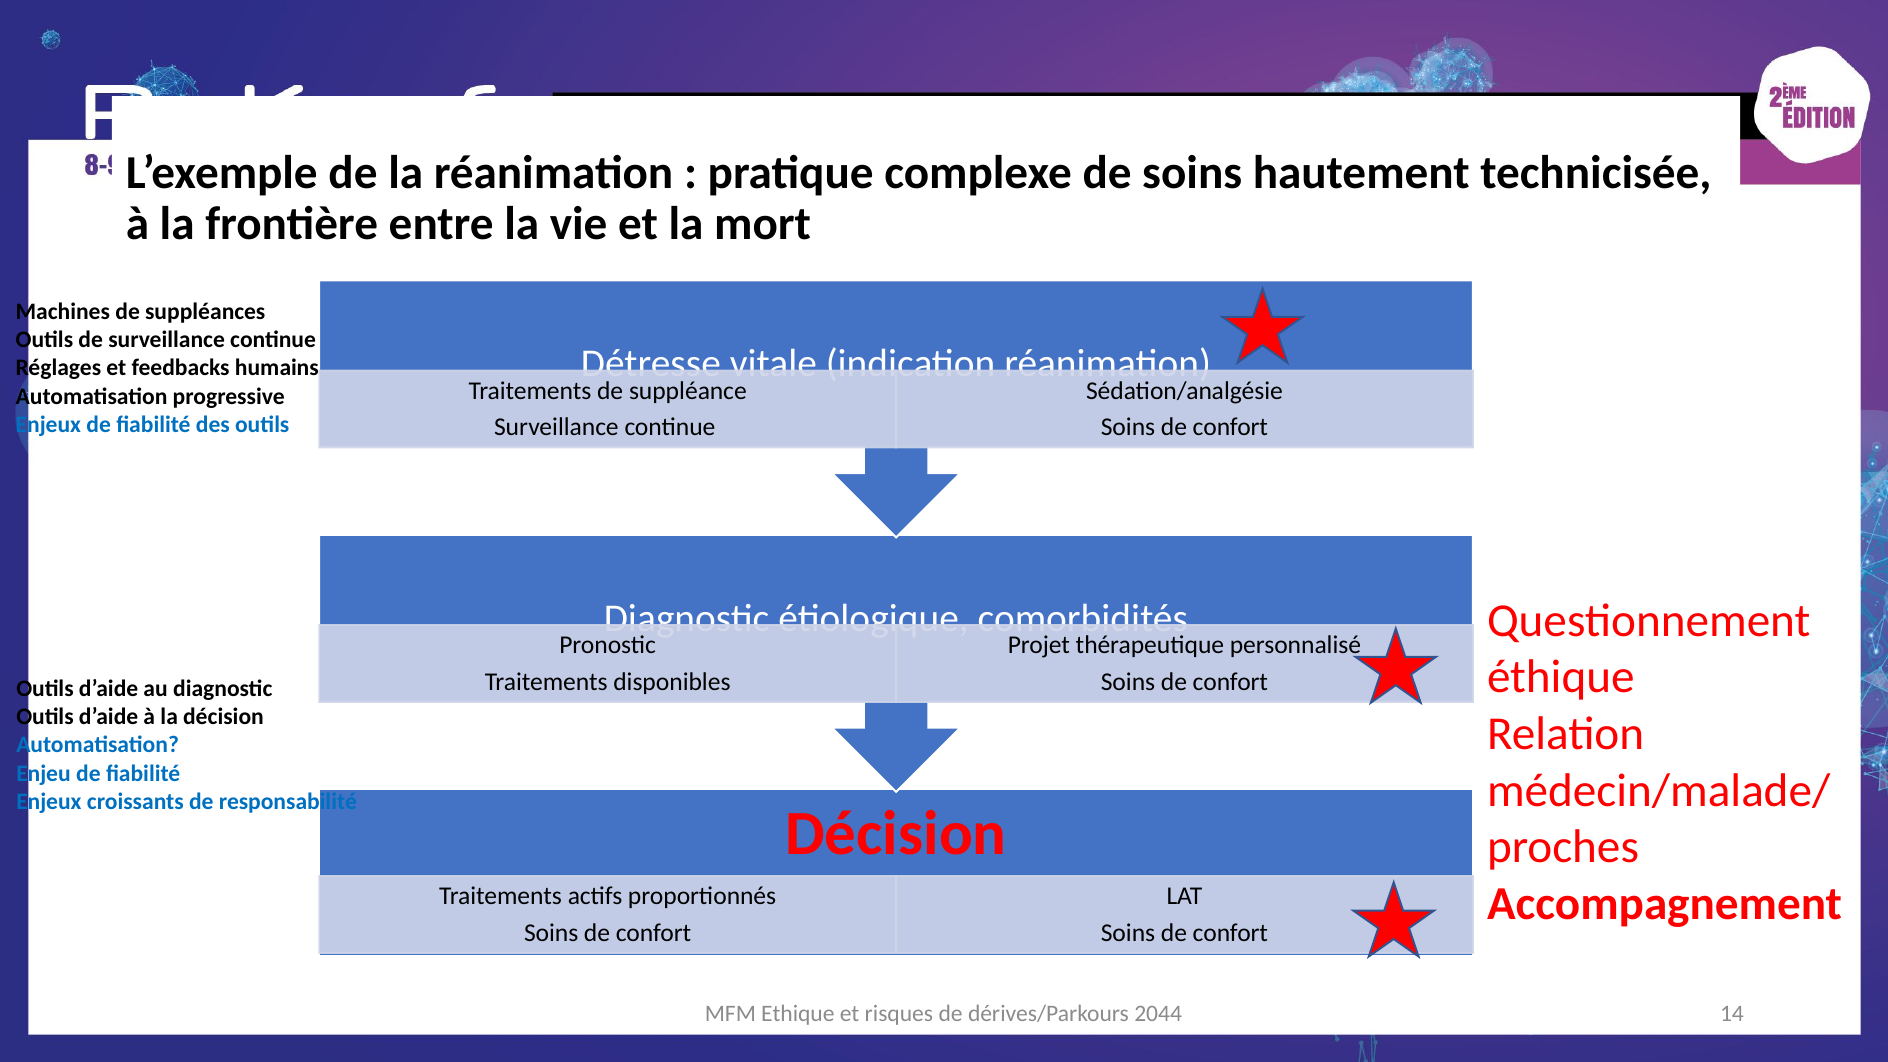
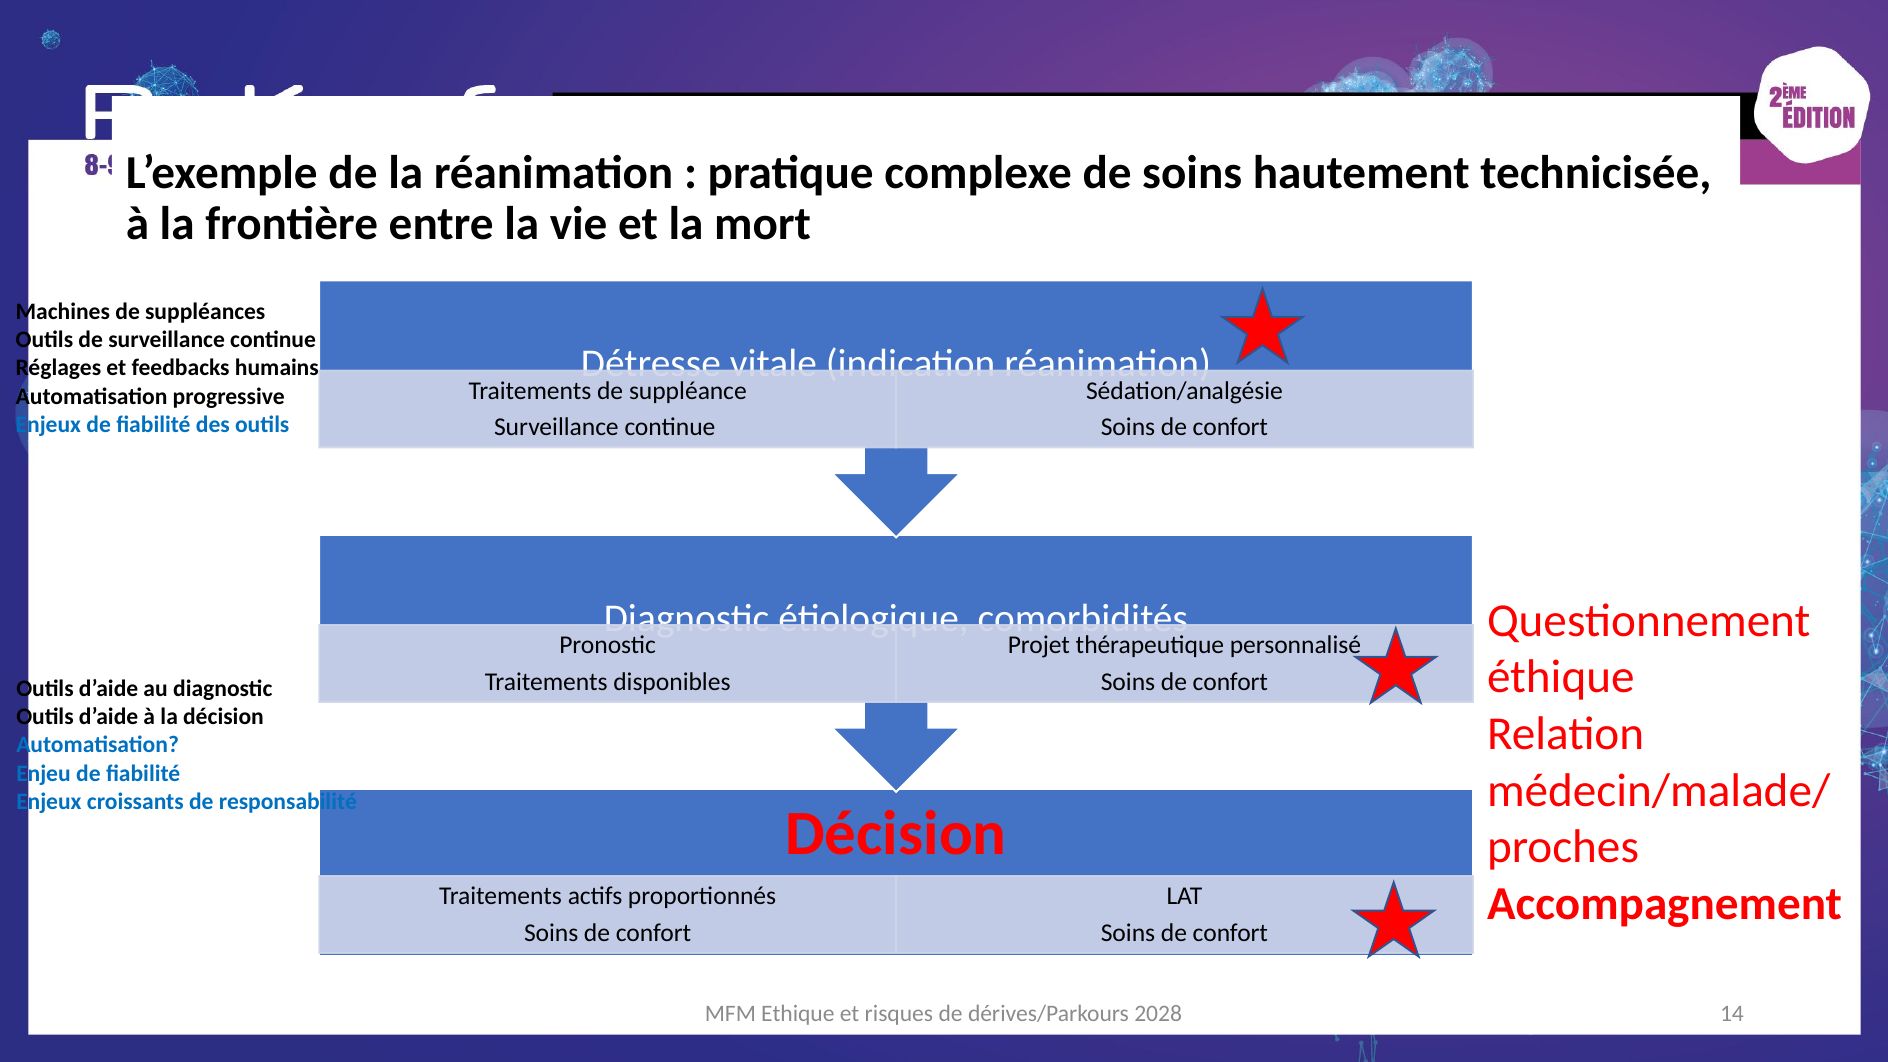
2044: 2044 -> 2028 (1158, 1014)
